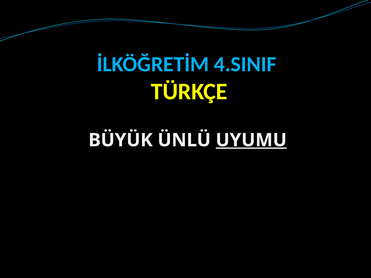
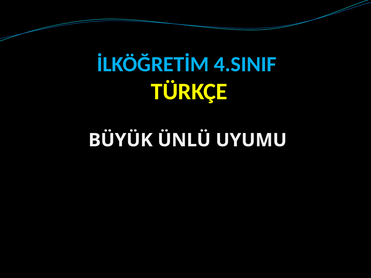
UYUMU underline: present -> none (251, 140)
